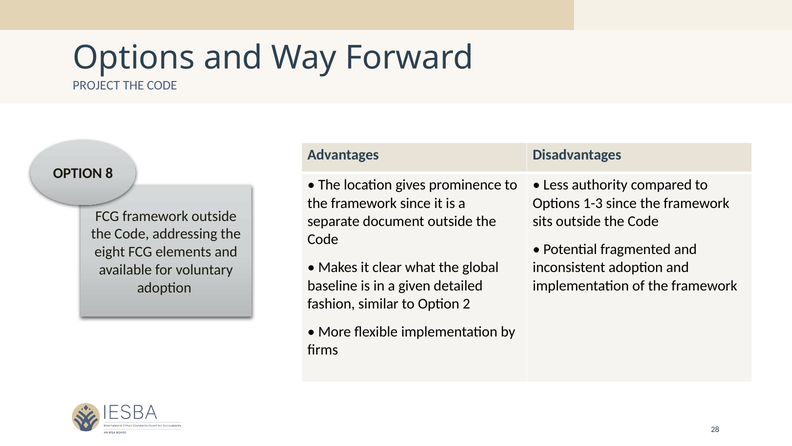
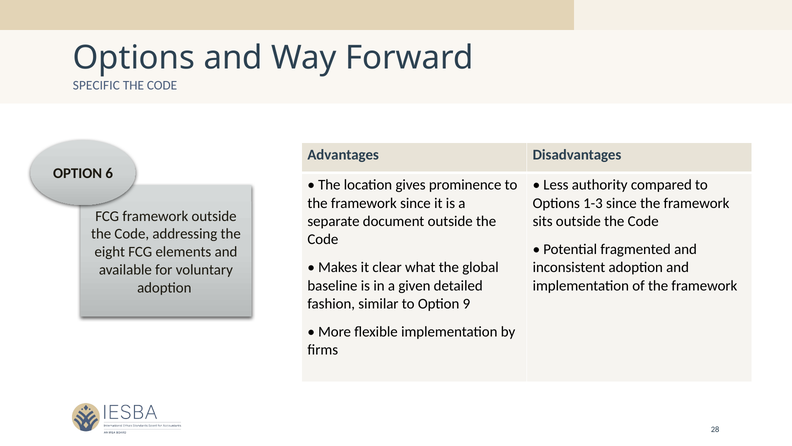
PROJECT: PROJECT -> SPECIFIC (96, 86)
8: 8 -> 6 (109, 173)
2: 2 -> 9 (466, 303)
